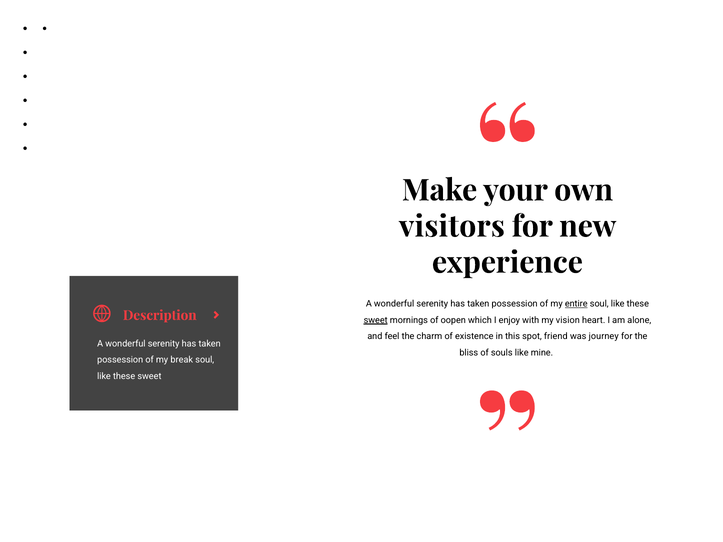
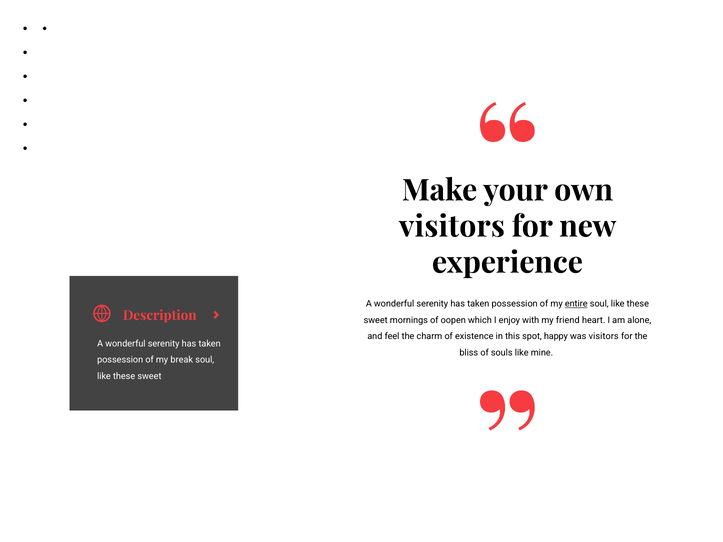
sweet underline: present -> none (376, 320)
vision: vision -> friend (568, 320)
friend: friend -> happy (556, 337)
was journey: journey -> visitors (604, 337)
